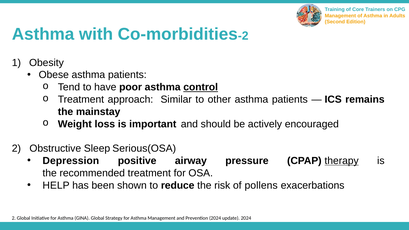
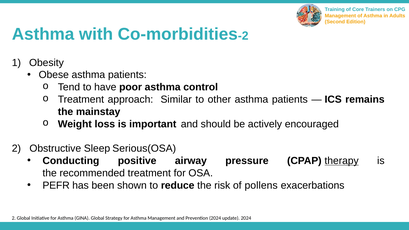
control underline: present -> none (201, 87)
Depression: Depression -> Conducting (71, 161)
HELP: HELP -> PEFR (56, 185)
